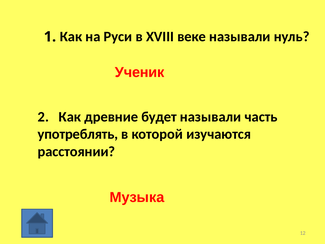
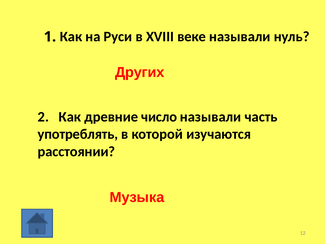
Ученик: Ученик -> Других (140, 72)
будет: будет -> число (159, 117)
